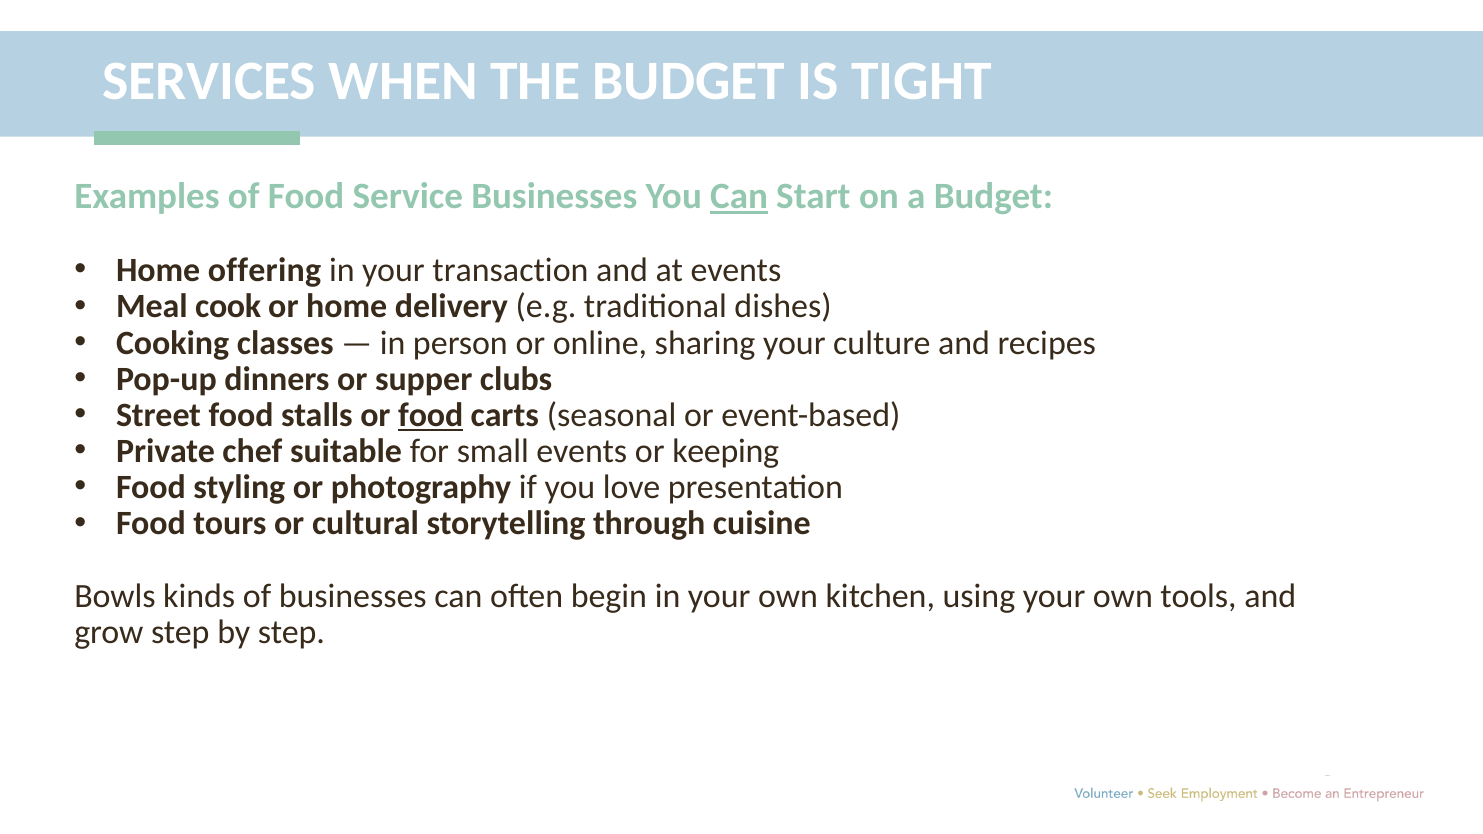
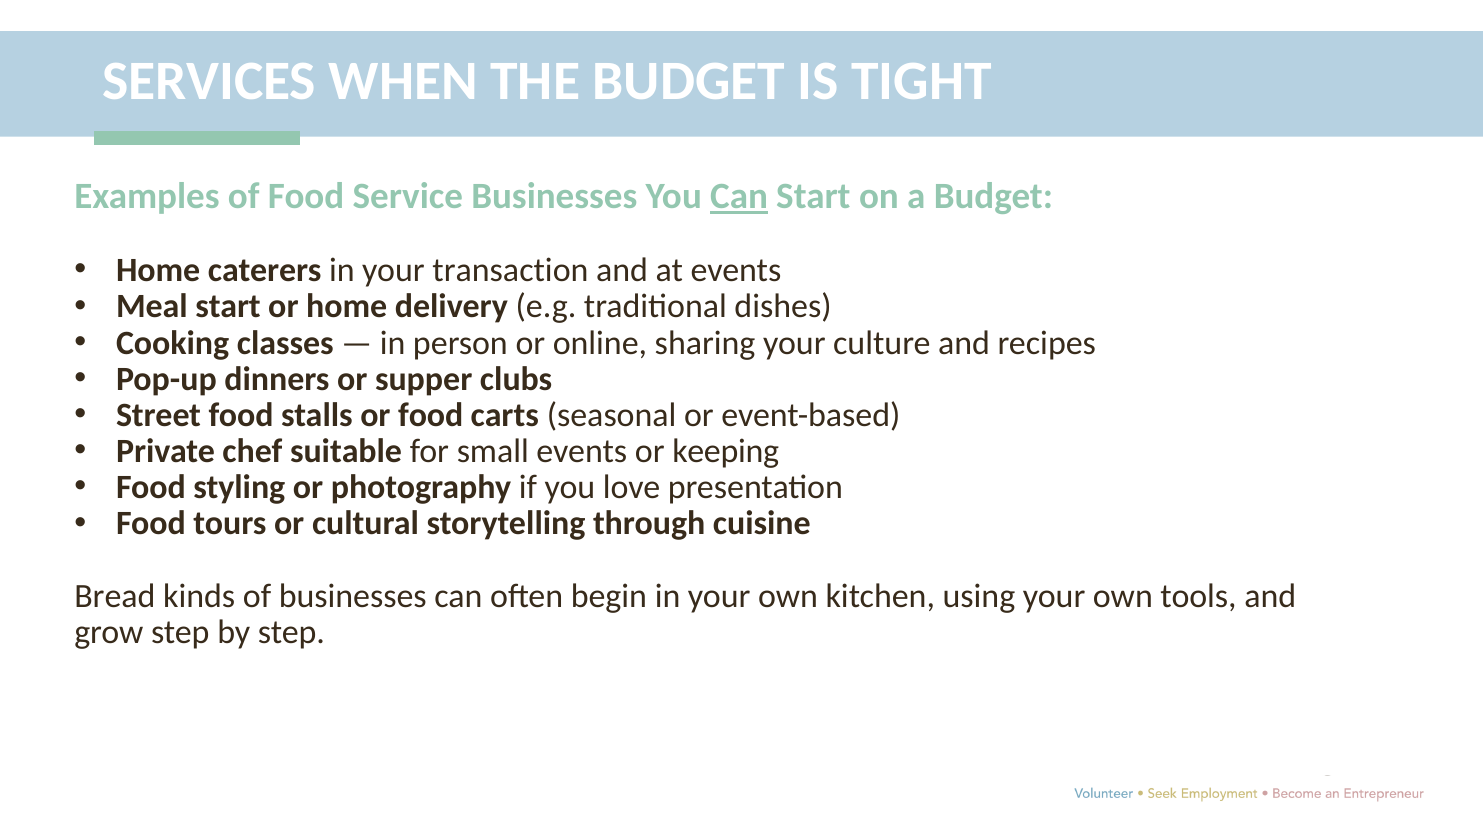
offering: offering -> caterers (265, 271)
Meal cook: cook -> start (228, 307)
food underline: present -> none (431, 415)
Bowls: Bowls -> Bread (115, 596)
